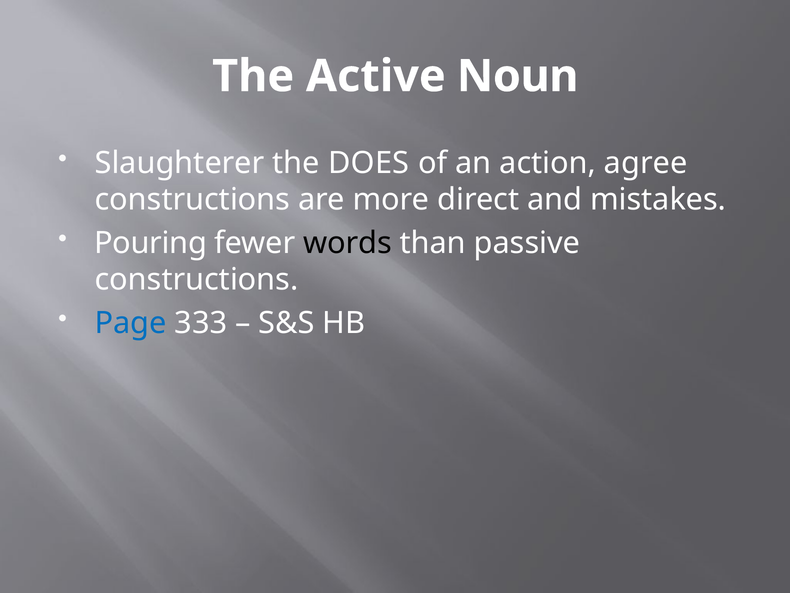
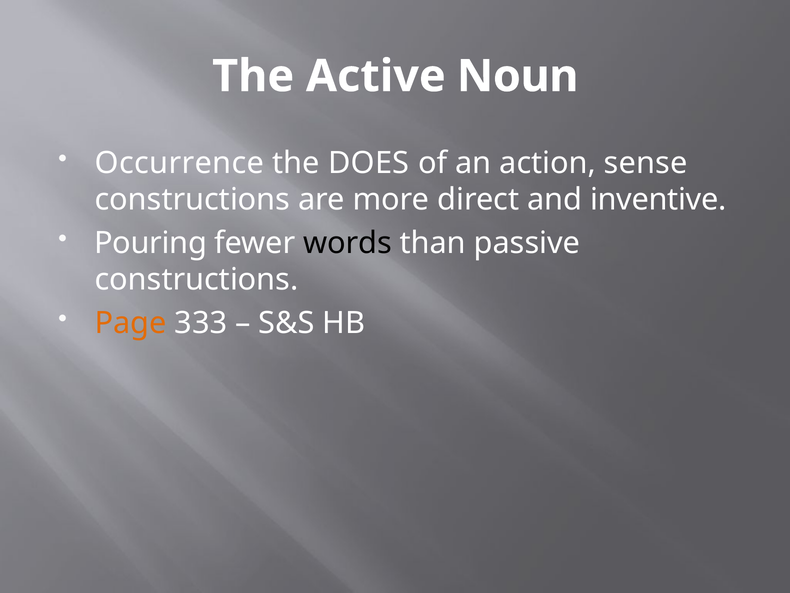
Slaughterer: Slaughterer -> Occurrence (179, 163)
agree: agree -> sense (646, 163)
mistakes: mistakes -> inventive (658, 200)
Page colour: blue -> orange (131, 323)
